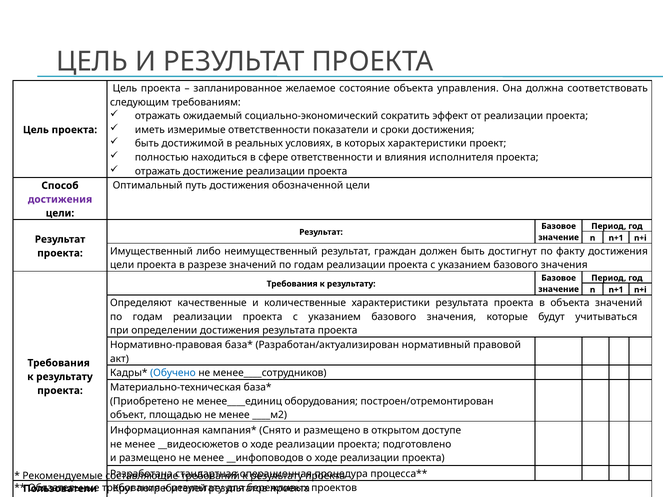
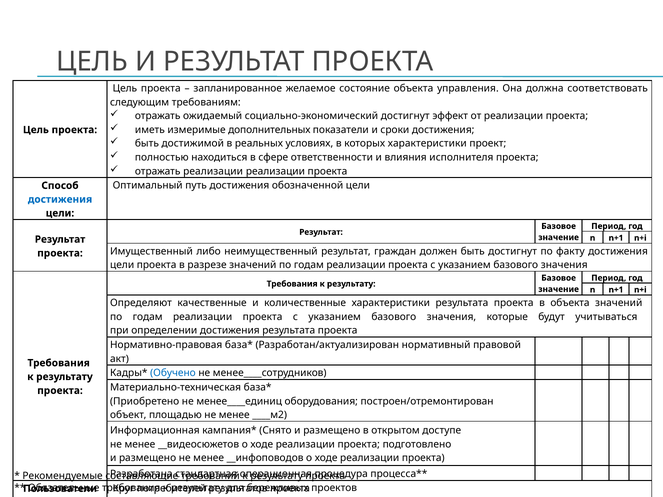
социально-экономический сократить: сократить -> достигнут (405, 116)
измеримые ответственности: ответственности -> дополнительных (269, 130)
отражать достижение: достижение -> реализации (213, 171)
достижения colour: purple -> blue (60, 199)
